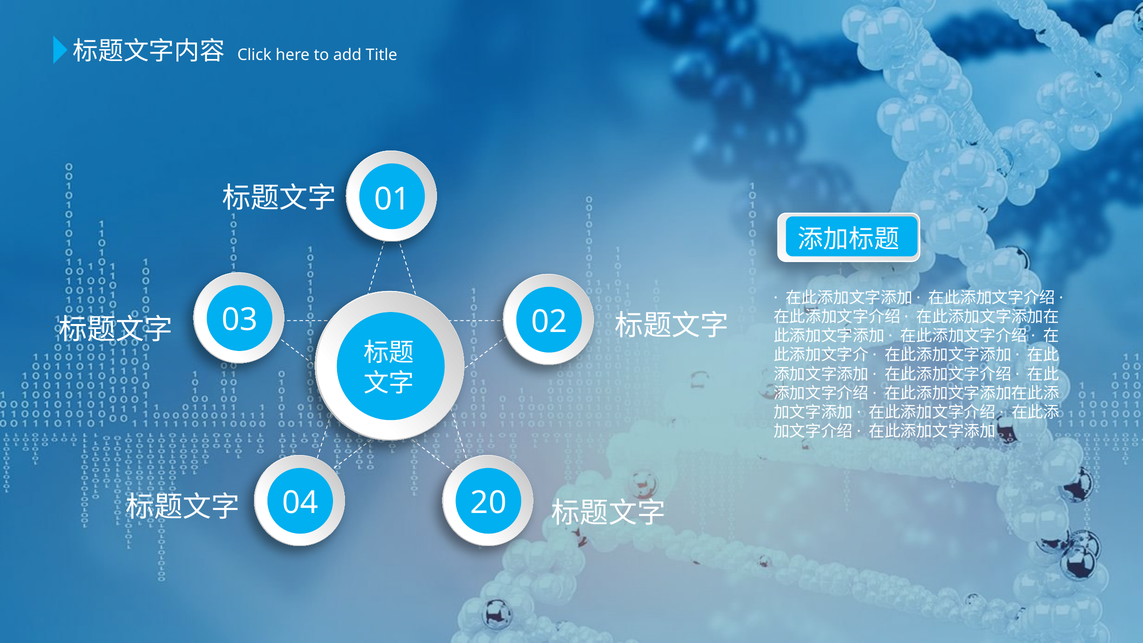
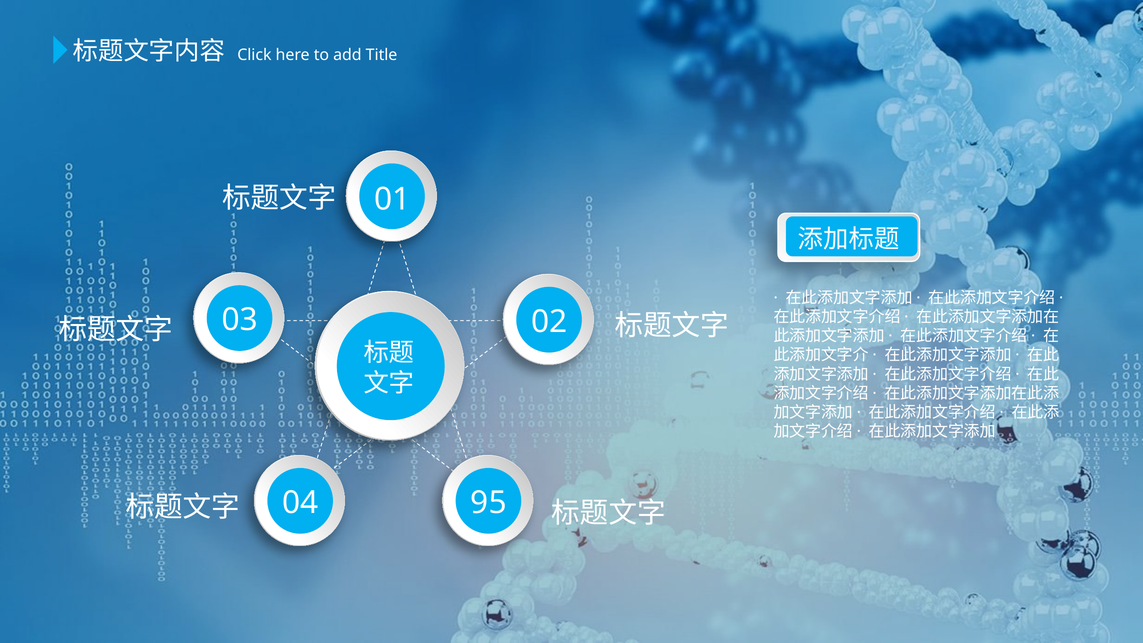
20: 20 -> 95 (489, 503)
